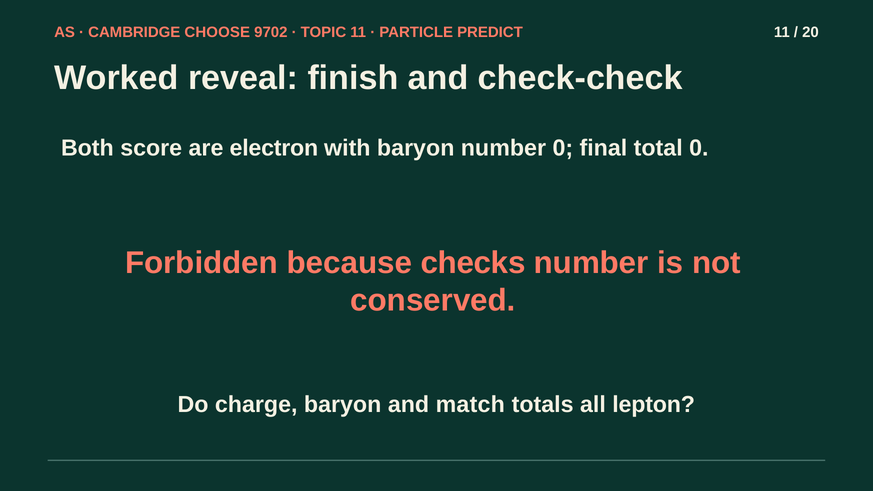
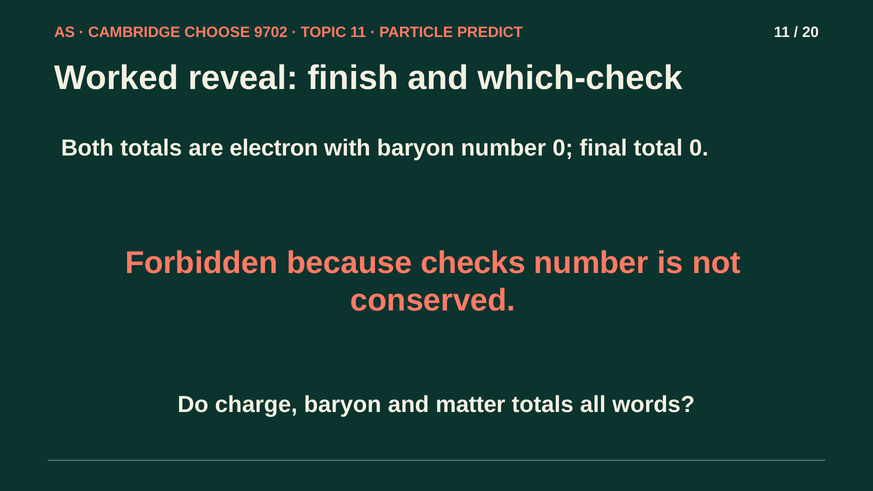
check-check: check-check -> which-check (580, 78)
Both score: score -> totals (151, 148)
match: match -> matter (470, 405)
lepton: lepton -> words (654, 405)
